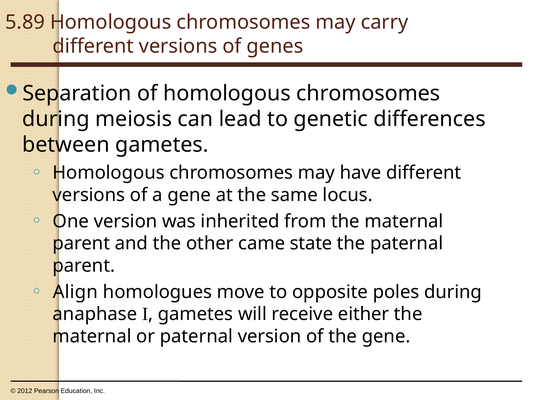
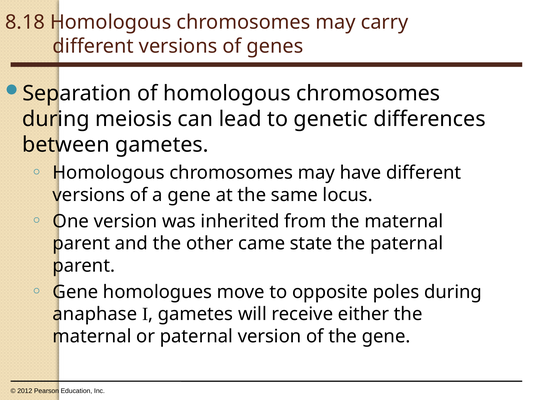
5.89: 5.89 -> 8.18 (25, 22)
Align: Align -> Gene (75, 292)
